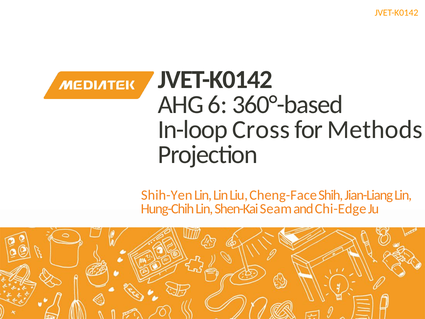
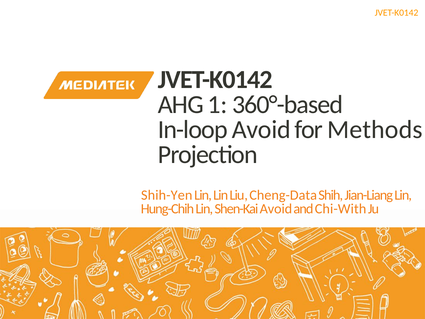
6: 6 -> 1 (218, 105)
In-loop Cross: Cross -> Avoid (261, 130)
Cheng-Face: Cheng-Face -> Cheng-Data (283, 195)
Shen-Kai Seam: Seam -> Avoid (276, 209)
Chi-Edge: Chi-Edge -> Chi-With (341, 209)
